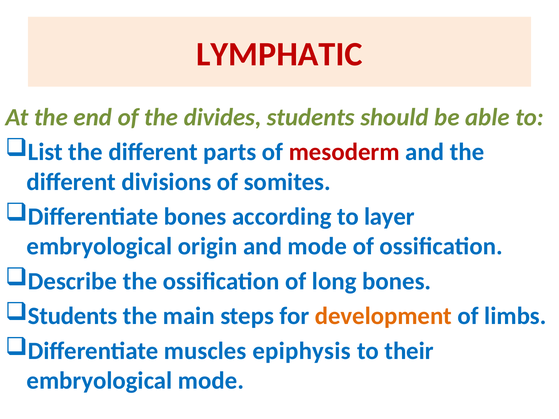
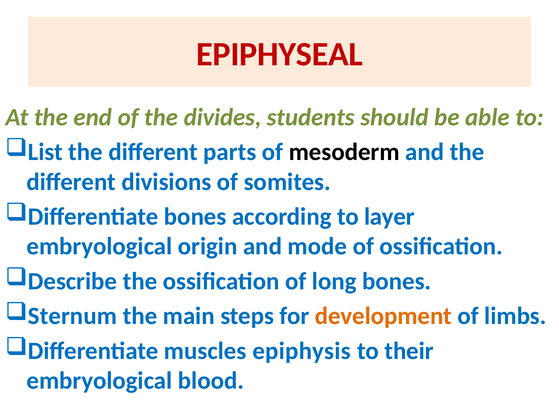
LYMPHATIC: LYMPHATIC -> EPIPHYSEAL (280, 54)
mesoderm colour: red -> black (344, 152)
Students: Students -> Sternum (72, 316)
embryological mode: mode -> blood (211, 381)
